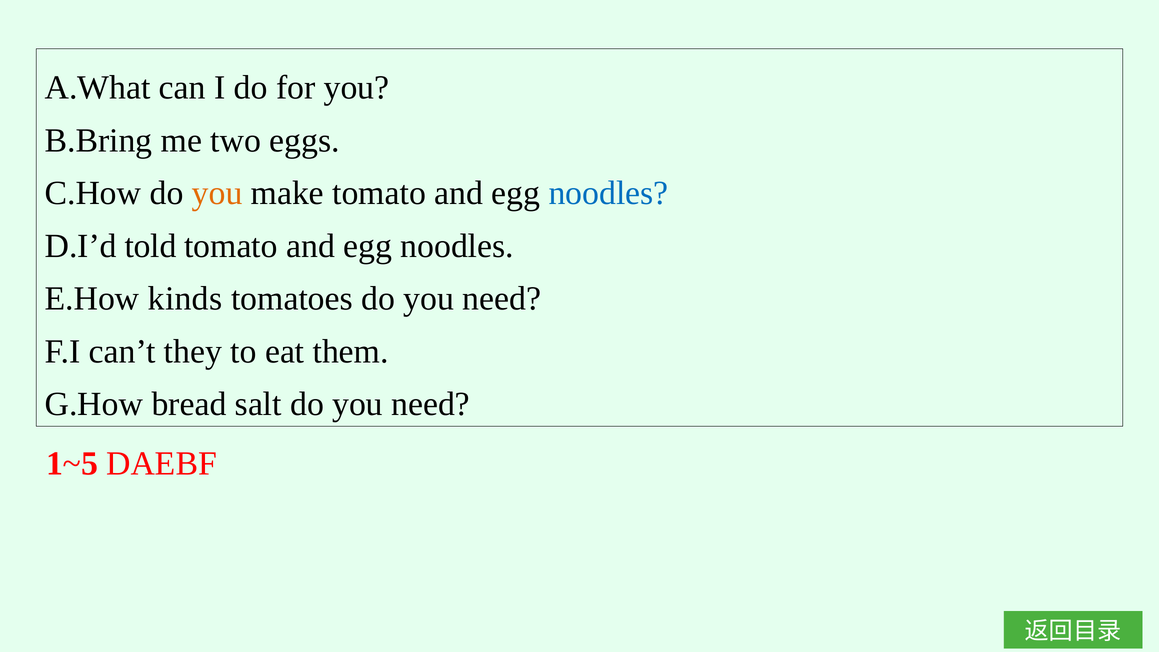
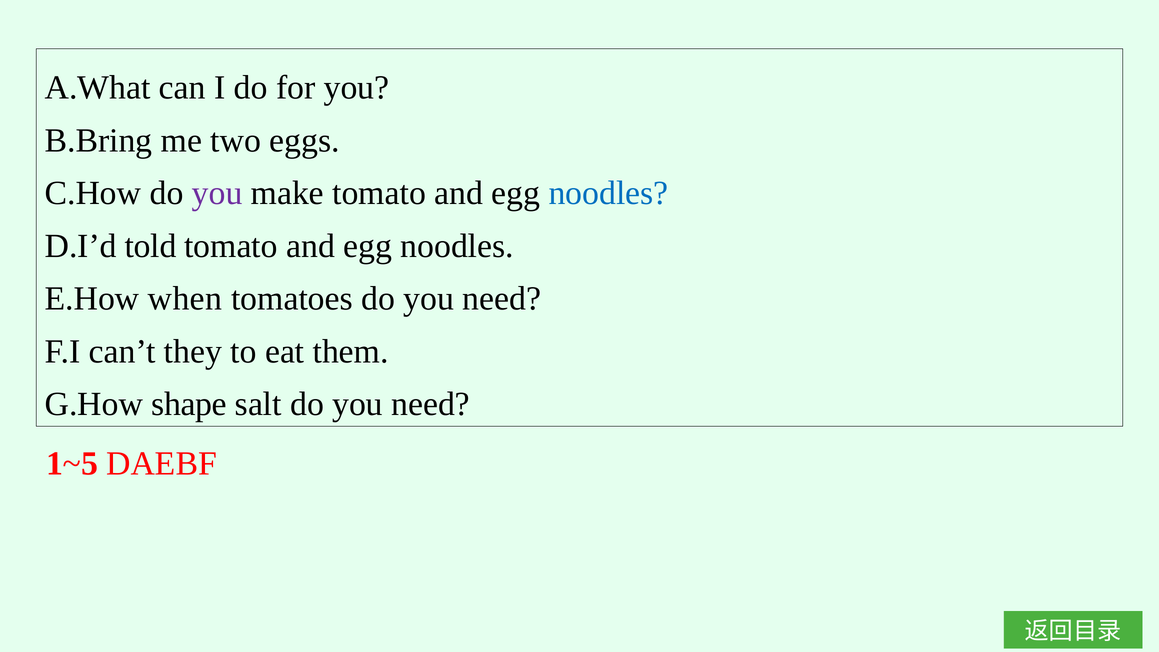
you colour: orange -> purple (217, 193)
kinds: kinds -> when (185, 299)
bread: bread -> shape (189, 404)
